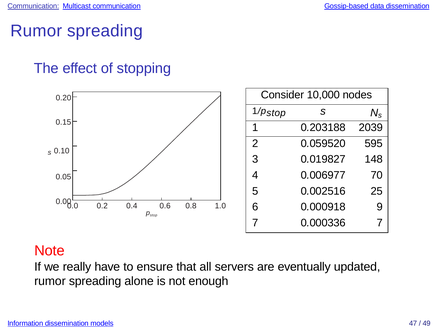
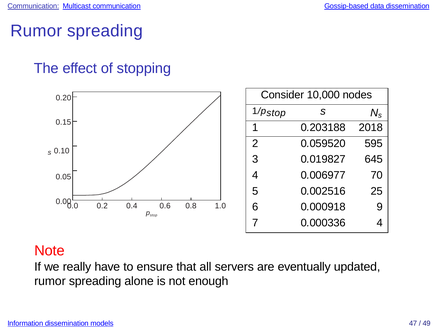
2039: 2039 -> 2018 (371, 127)
148: 148 -> 645 (374, 159)
0.000336 7: 7 -> 4 (380, 223)
